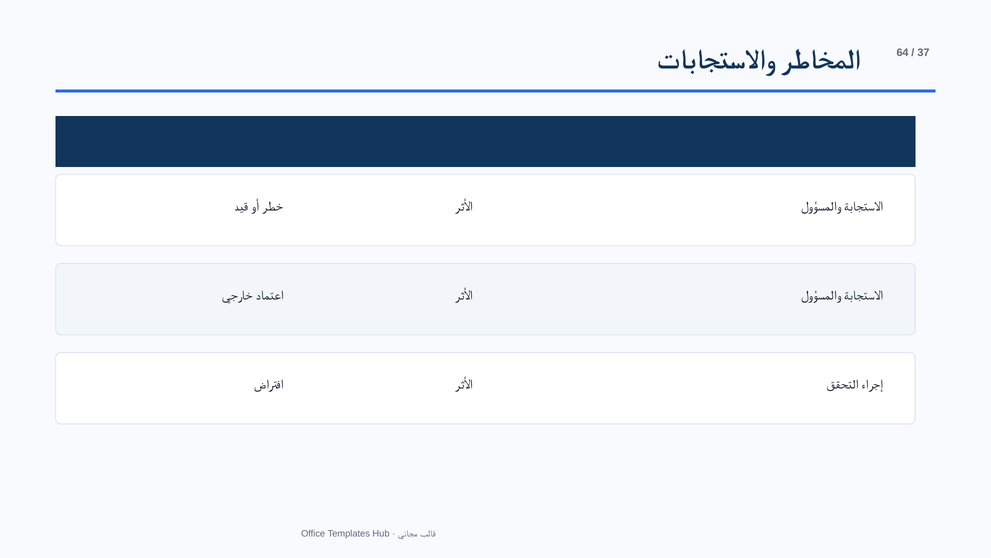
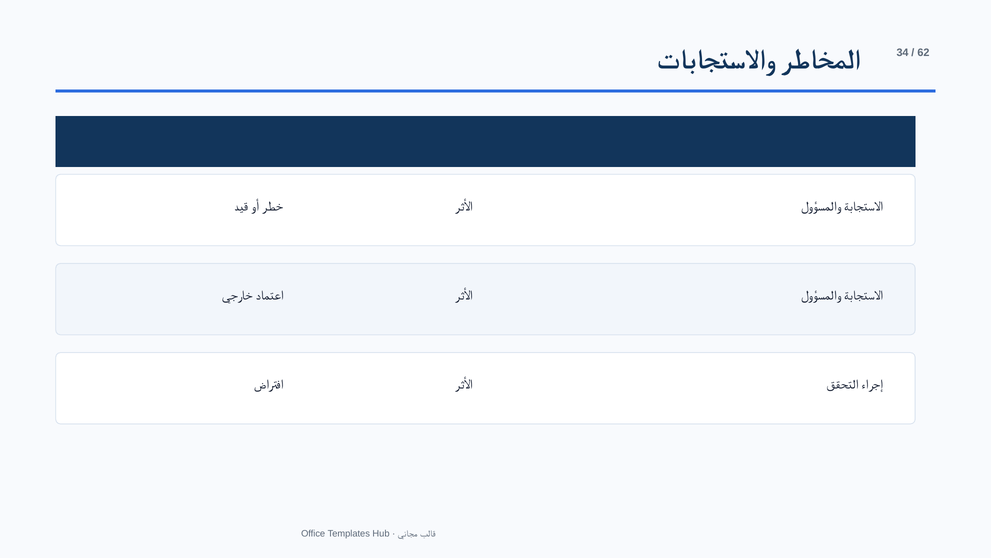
64: 64 -> 34 (903, 53)
37: 37 -> 62 (923, 53)
